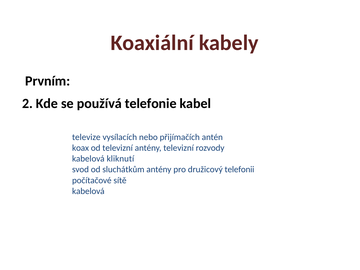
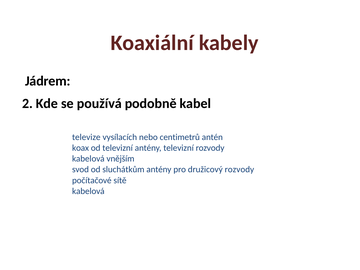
Prvním: Prvním -> Jádrem (48, 81)
telefonie: telefonie -> podobně (151, 104)
přijímačích: přijímačích -> centimetrů (180, 137)
kliknutí: kliknutí -> vnějším (120, 159)
družicový telefonii: telefonii -> rozvody (239, 170)
